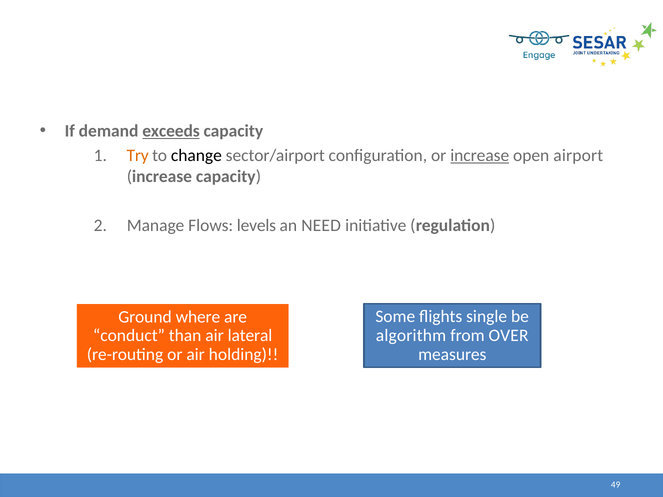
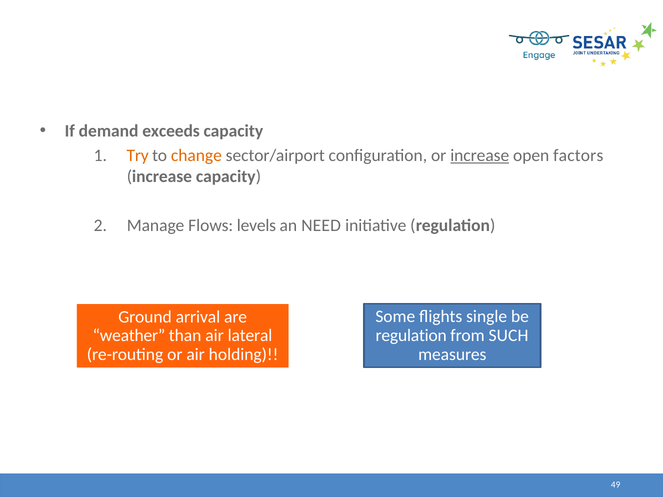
exceeds underline: present -> none (171, 131)
change colour: black -> orange (196, 155)
airport: airport -> factors (578, 155)
where: where -> arrival (198, 317)
algorithm: algorithm -> regulation (411, 336)
OVER: OVER -> SUCH (508, 336)
conduct: conduct -> weather (129, 336)
